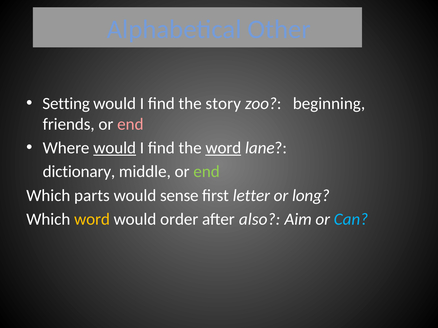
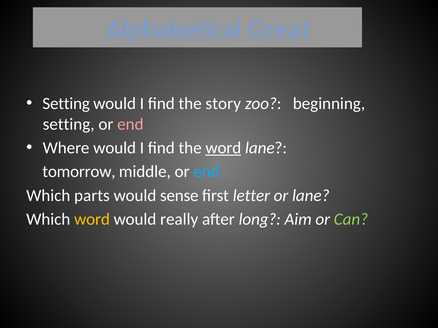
Other: Other -> Great (279, 29)
friends: friends -> setting (69, 124)
would underline: present -> none (115, 148)
dictionary: dictionary -> tomorrow (79, 172)
end colour: light green -> light blue (207, 172)
or long: long -> lane (311, 196)
order: order -> really (179, 220)
also: also -> long (260, 220)
Can colour: light blue -> light green (351, 220)
